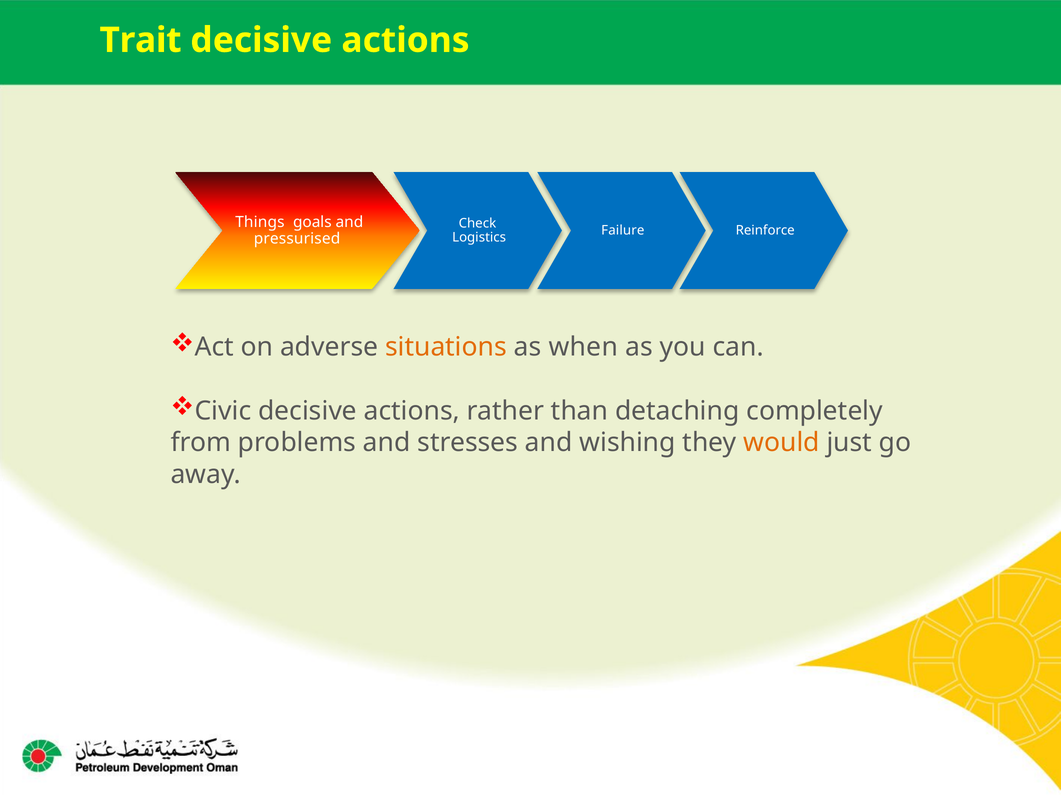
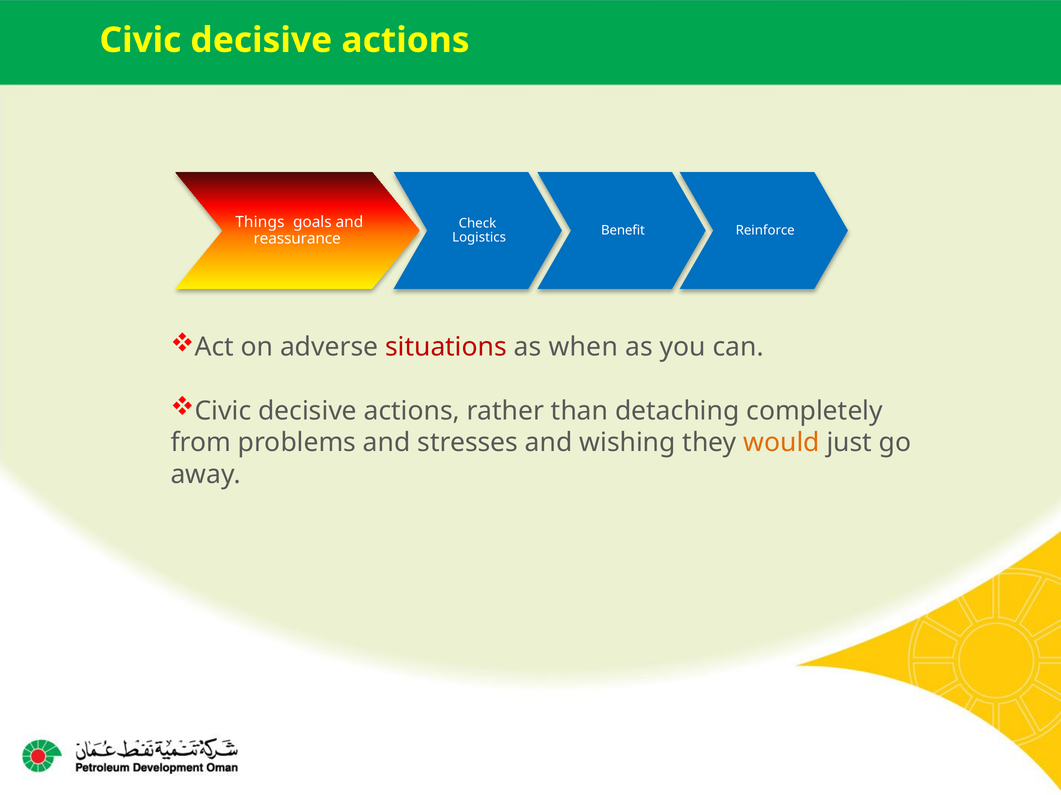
Trait: Trait -> Civic (140, 40)
Failure: Failure -> Benefit (623, 231)
pressurised: pressurised -> reassurance (297, 239)
situations colour: orange -> red (446, 348)
